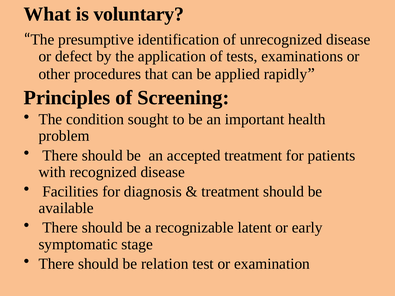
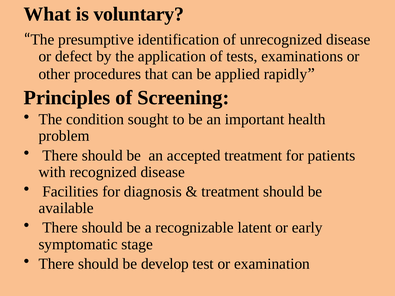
relation: relation -> develop (165, 264)
